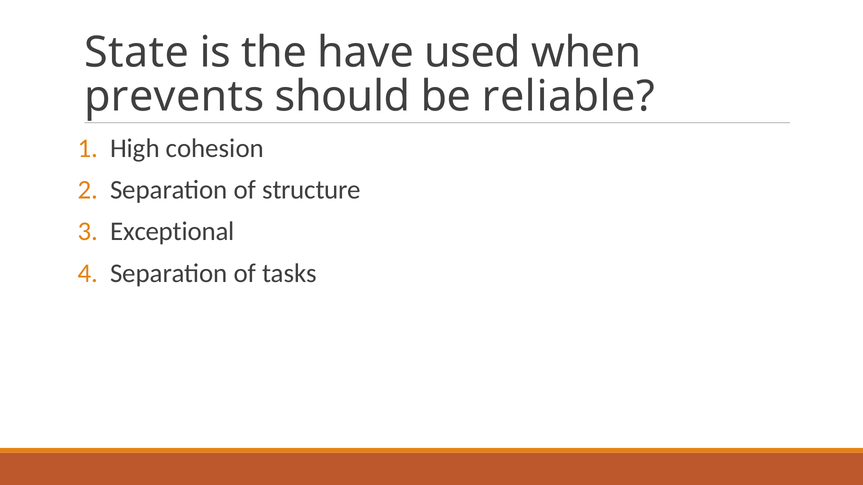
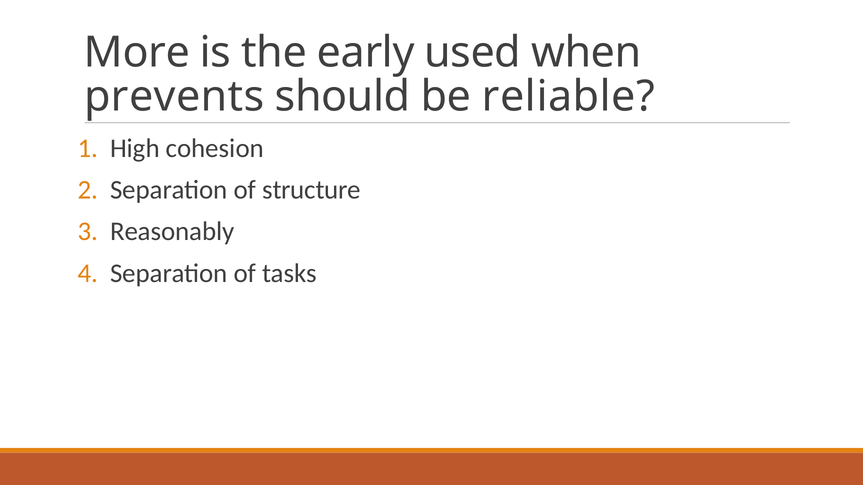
State: State -> More (137, 53)
have: have -> early (366, 53)
Exceptional: Exceptional -> Reasonably (172, 232)
